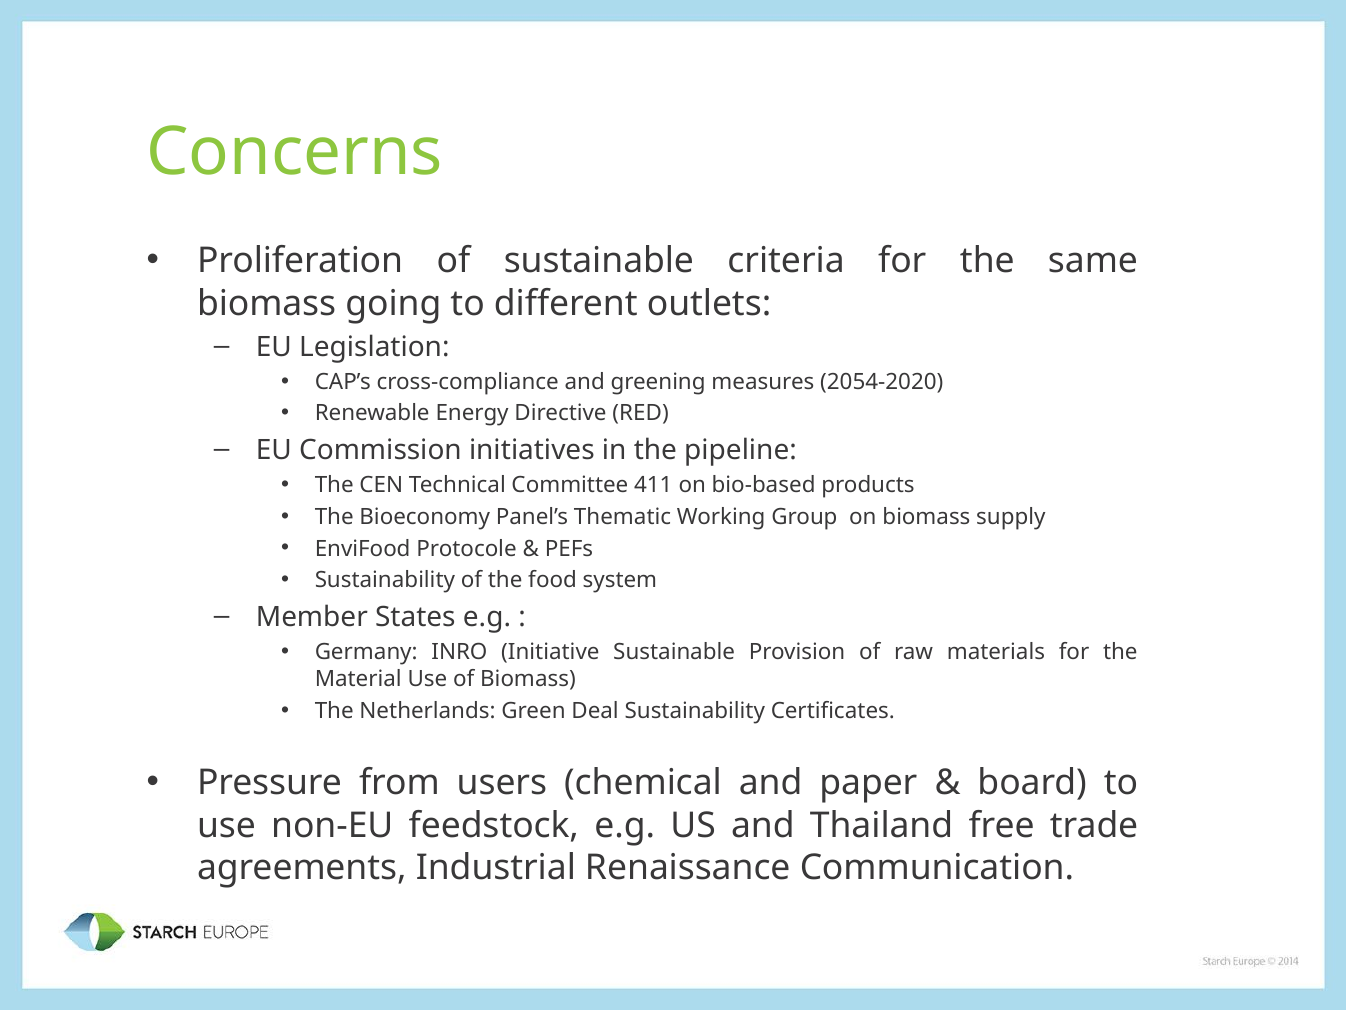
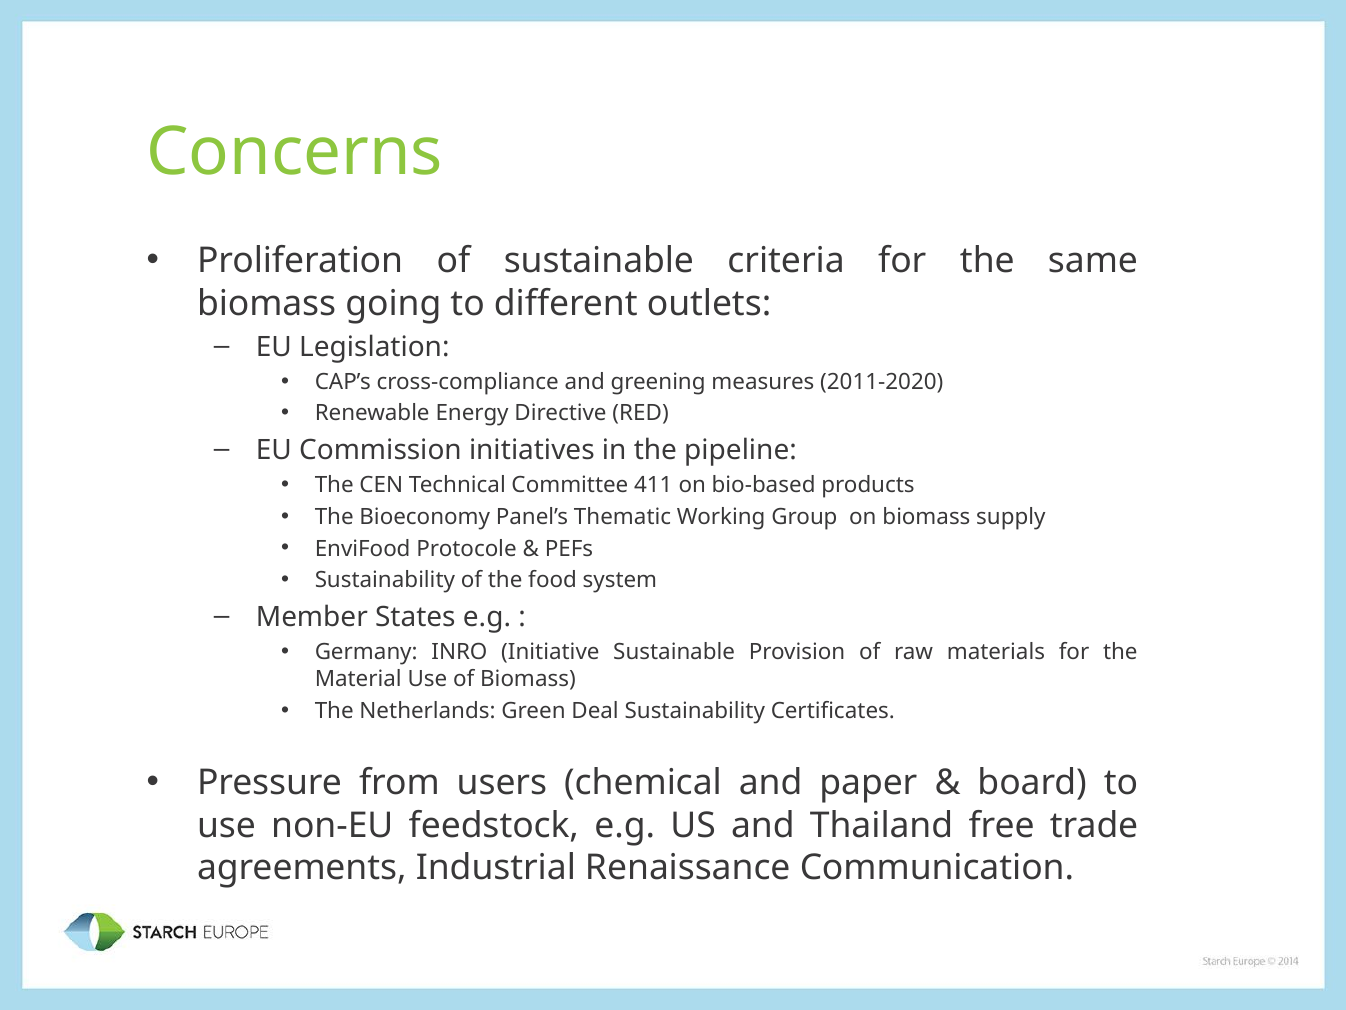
2054-2020: 2054-2020 -> 2011-2020 (882, 382)
